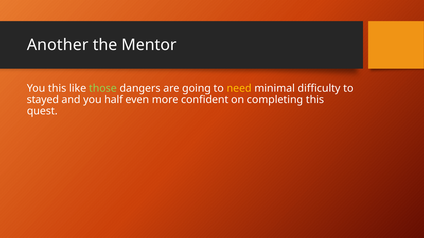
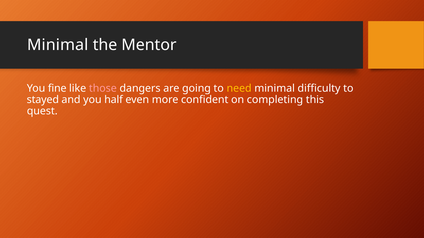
Another: Another -> Minimal (58, 45)
You this: this -> fine (57, 89)
those colour: light green -> pink (103, 89)
